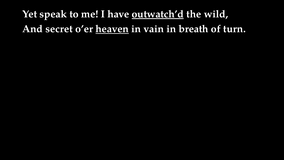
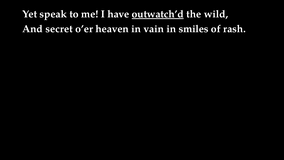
heaven underline: present -> none (112, 29)
breath: breath -> smiles (194, 29)
turn: turn -> rash (235, 29)
